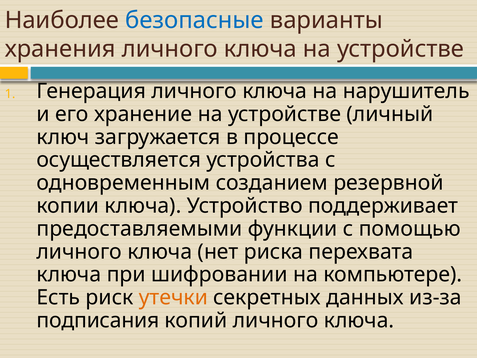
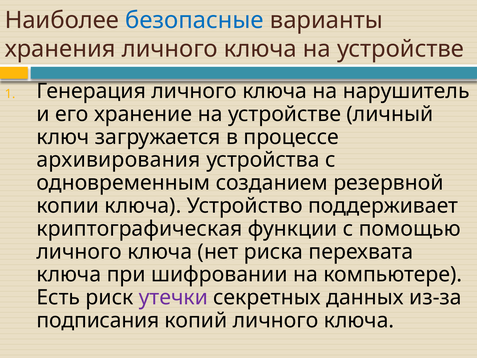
осуществляется: осуществляется -> архивирования (119, 160)
предоставляемыми: предоставляемыми -> криптографическая (139, 229)
утечки colour: orange -> purple (173, 297)
